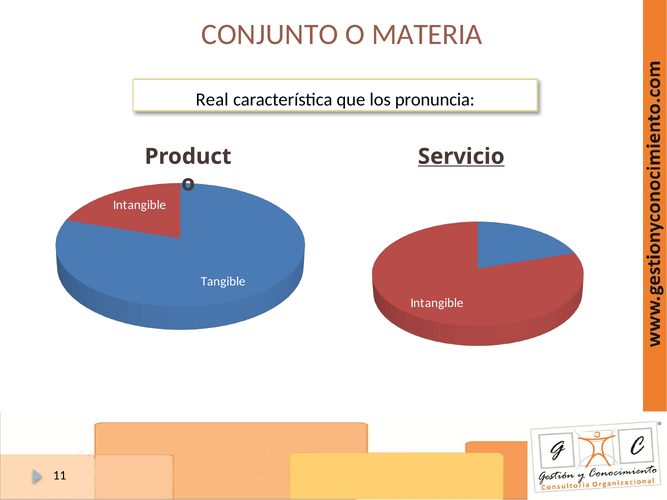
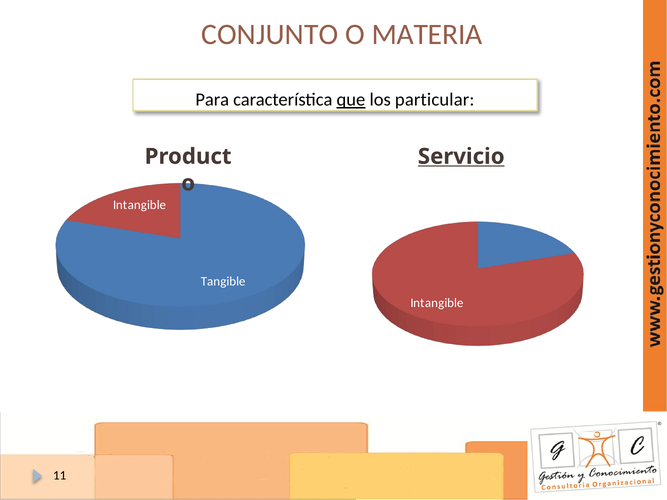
Real: Real -> Para (212, 100)
que underline: none -> present (351, 100)
pronuncia: pronuncia -> particular (435, 100)
